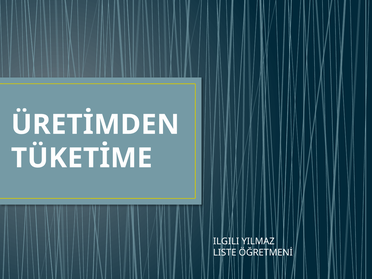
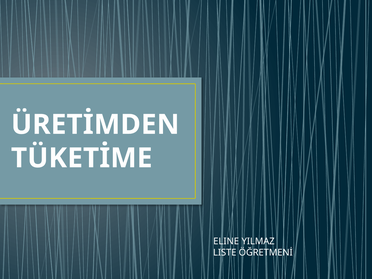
ILGILI: ILGILI -> ELINE (226, 241)
